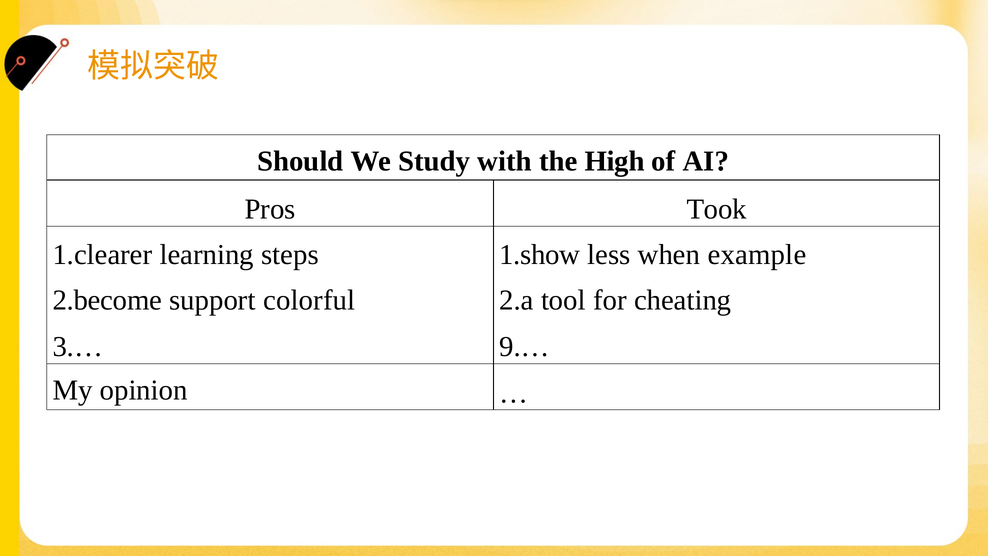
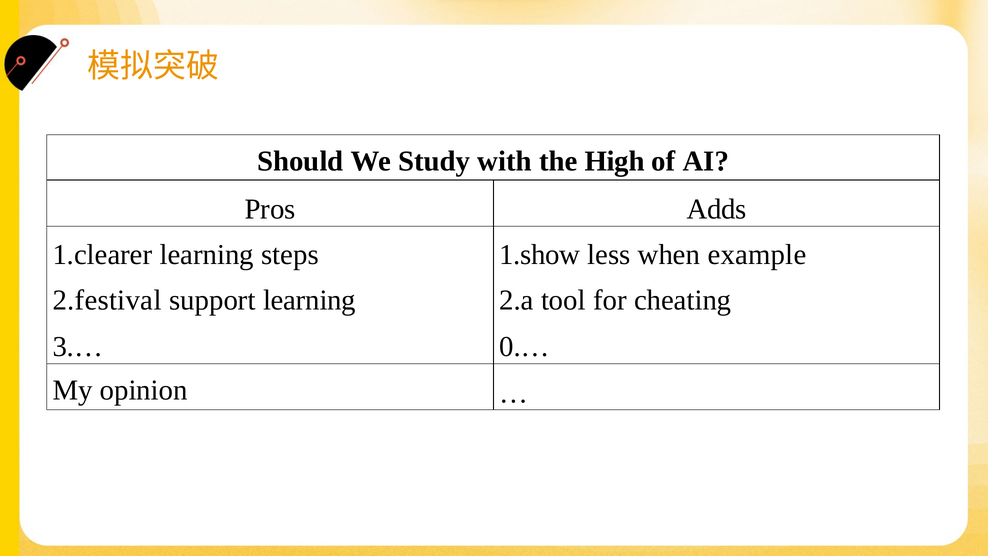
Took: Took -> Adds (717, 209)
2.become: 2.become -> 2.festival (107, 300)
support colorful: colorful -> learning (309, 300)
9.…: 9.… -> 0.… (525, 347)
